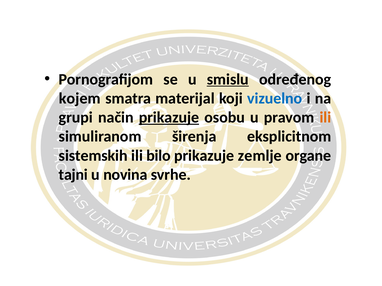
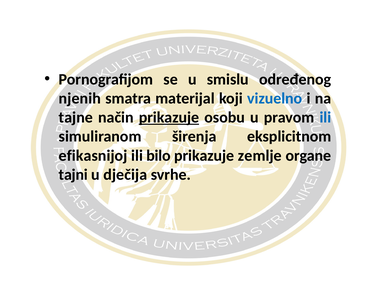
smislu underline: present -> none (228, 79)
kojem: kojem -> njenih (80, 99)
grupi: grupi -> tajne (76, 118)
ili colour: orange -> blue (325, 118)
sistemskih: sistemskih -> efikasnijoj (93, 156)
novina: novina -> dječija (125, 175)
